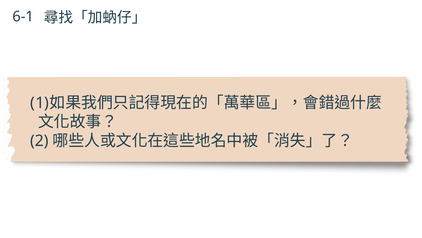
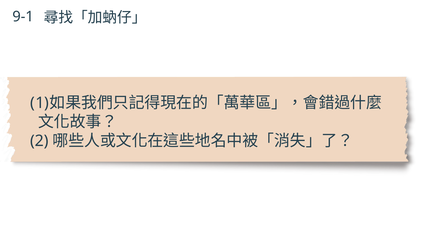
6-1: 6-1 -> 9-1 (23, 17)
